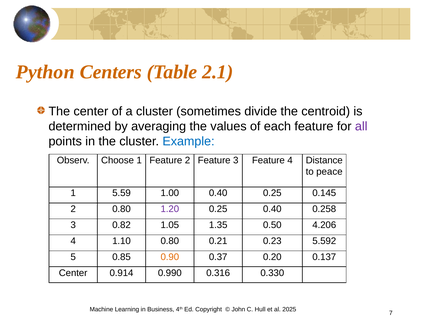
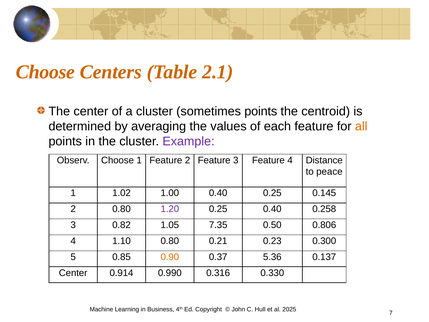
Python: Python -> Choose (45, 72)
sometimes divide: divide -> points (261, 111)
all colour: purple -> orange (361, 126)
Example colour: blue -> purple (188, 141)
5.59: 5.59 -> 1.02 (122, 193)
1.35: 1.35 -> 7.35 (218, 225)
4.206: 4.206 -> 0.806 (324, 225)
5.592: 5.592 -> 0.300 (324, 241)
0.20: 0.20 -> 5.36 (272, 257)
